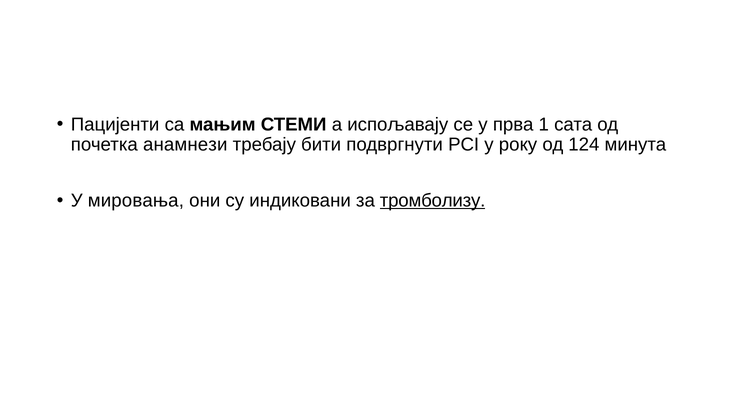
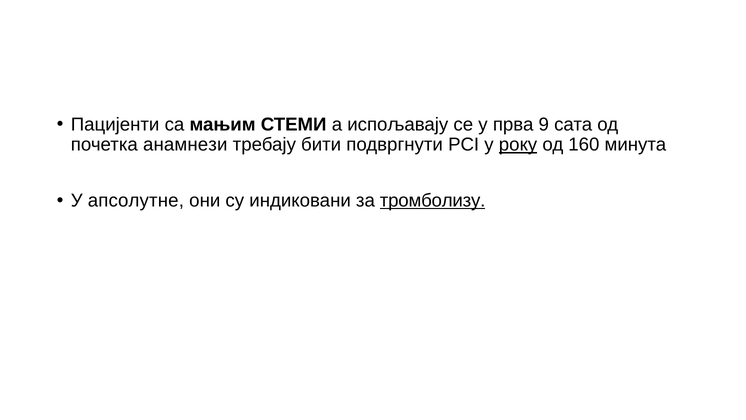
1: 1 -> 9 (544, 124)
року underline: none -> present (518, 145)
124: 124 -> 160 (584, 145)
мировања: мировања -> апсолутне (136, 200)
